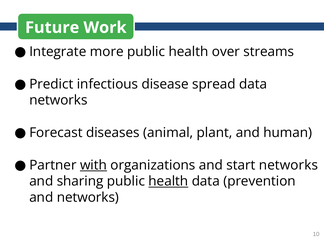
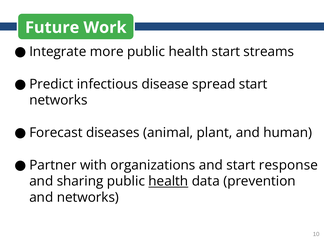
health over: over -> start (226, 52)
spread data: data -> start (253, 84)
with underline: present -> none (93, 165)
start networks: networks -> response (288, 165)
